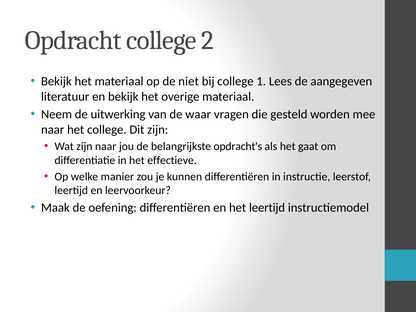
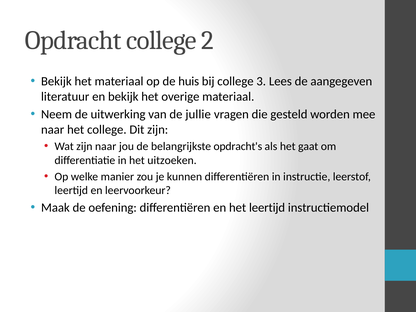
niet: niet -> huis (189, 81)
1: 1 -> 3 (261, 81)
waar: waar -> jullie (198, 114)
effectieve: effectieve -> uitzoeken (172, 160)
